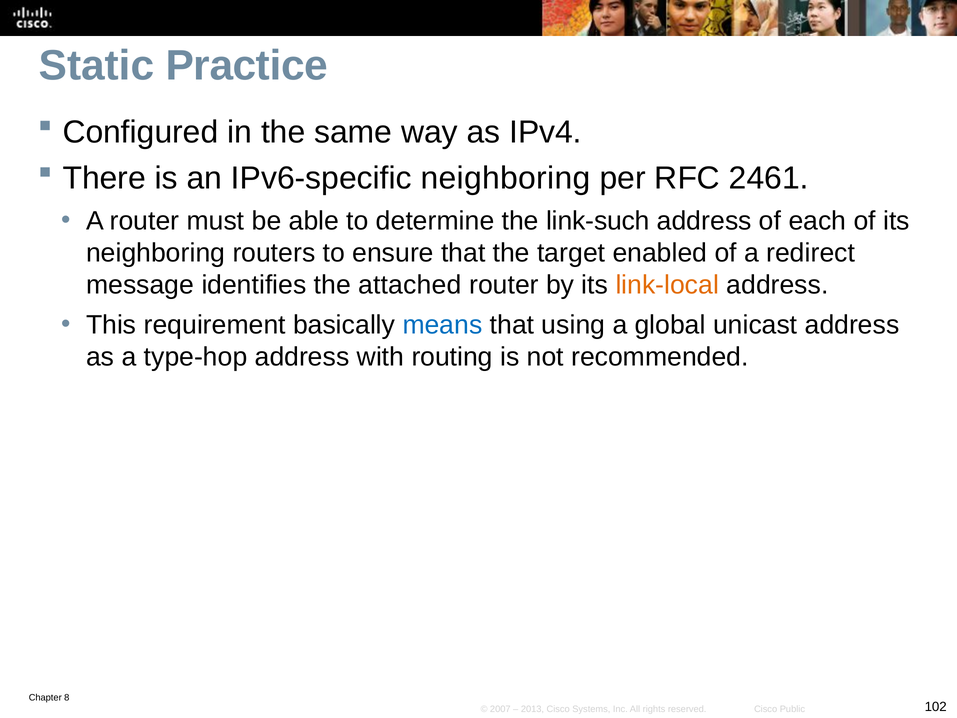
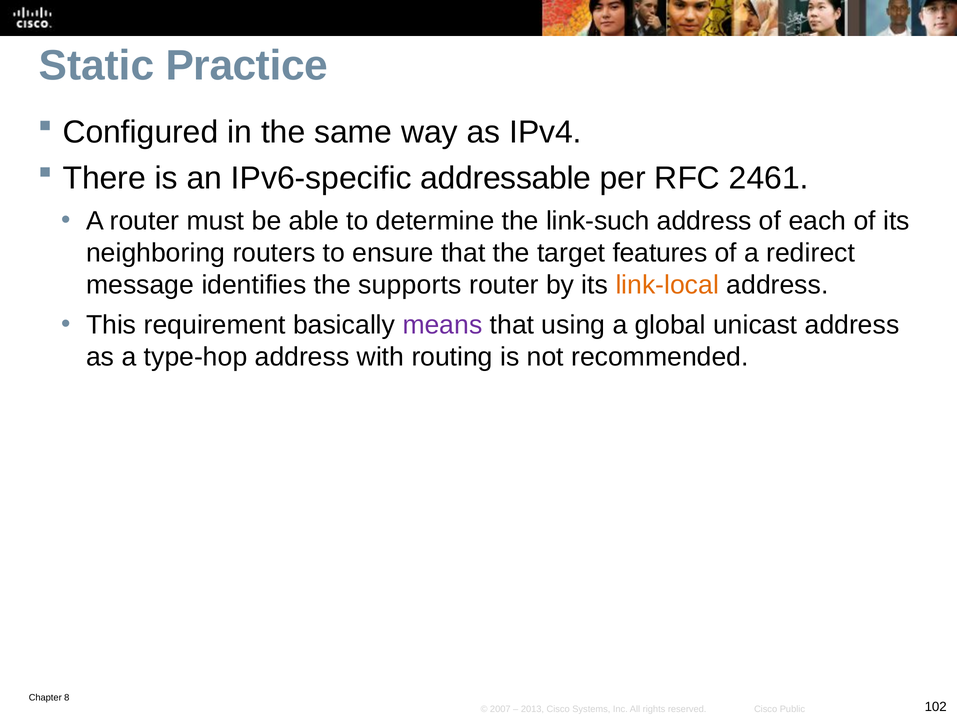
IPv6-specific neighboring: neighboring -> addressable (506, 178)
enabled: enabled -> features (660, 253)
attached: attached -> supports (410, 285)
means colour: blue -> purple (442, 325)
